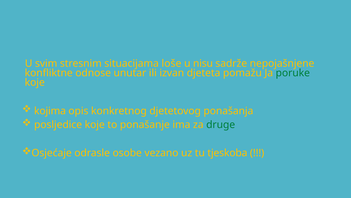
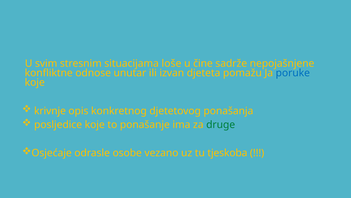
nisu: nisu -> čine (203, 63)
poruke colour: green -> blue (293, 73)
kojima: kojima -> krivnje (50, 111)
